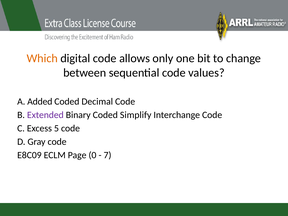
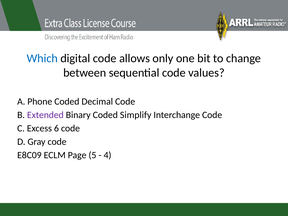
Which colour: orange -> blue (42, 58)
Added: Added -> Phone (40, 101)
5: 5 -> 6 (56, 128)
0: 0 -> 5 (92, 155)
7: 7 -> 4 (108, 155)
